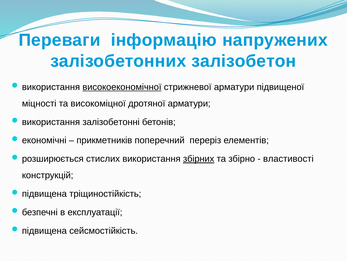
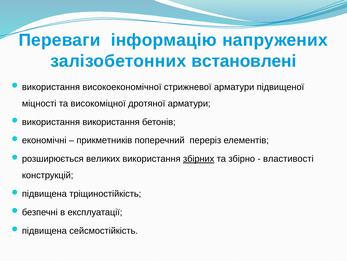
залізобетон: залізобетон -> встановлені (244, 61)
високоекономічної underline: present -> none (122, 87)
залізобетонні: залізобетонні -> використання (111, 122)
стислих: стислих -> великих (103, 158)
